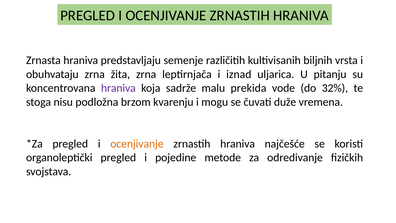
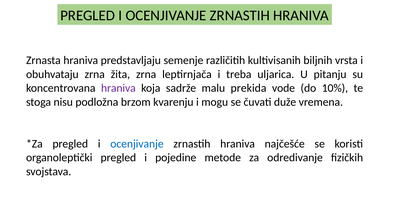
iznad: iznad -> treba (239, 74)
32%: 32% -> 10% (335, 88)
ocenjivanje colour: orange -> blue (137, 144)
